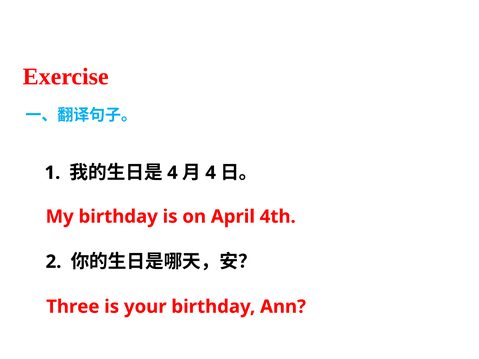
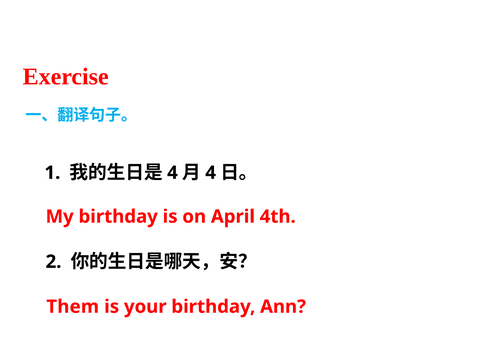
Three: Three -> Them (73, 307)
